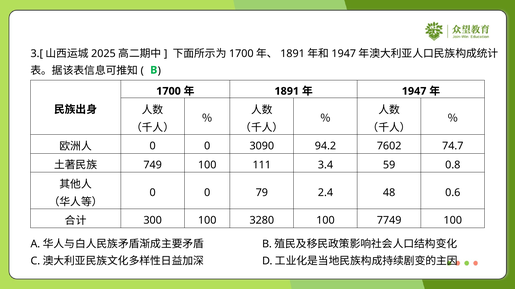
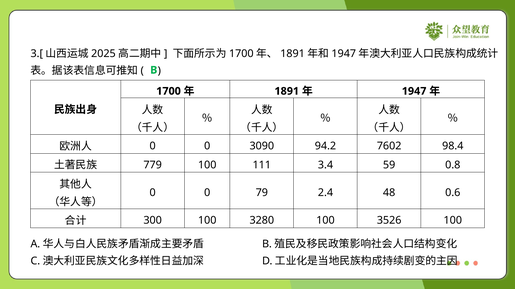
74.7: 74.7 -> 98.4 (453, 146)
749: 749 -> 779 (153, 165)
7749: 7749 -> 3526 (389, 221)
